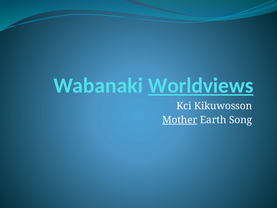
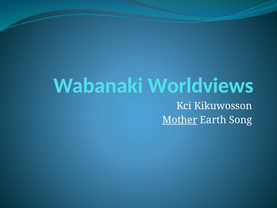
Worldviews underline: present -> none (201, 86)
